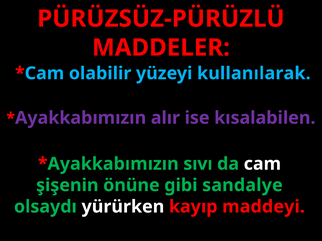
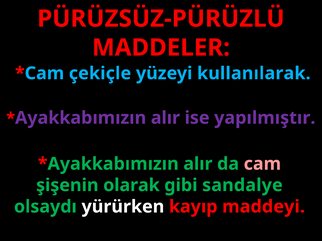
olabilir: olabilir -> çekiçle (100, 73)
kısalabilen: kısalabilen -> yapılmıştır (265, 118)
sıvı: sıvı -> alır (198, 164)
cam colour: white -> pink (262, 164)
önüne: önüne -> olarak (131, 186)
